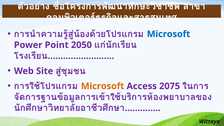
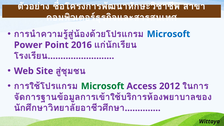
2050: 2050 -> 2016 (81, 45)
Microsoft colour: orange -> green (103, 86)
2075: 2075 -> 2012 (170, 86)
